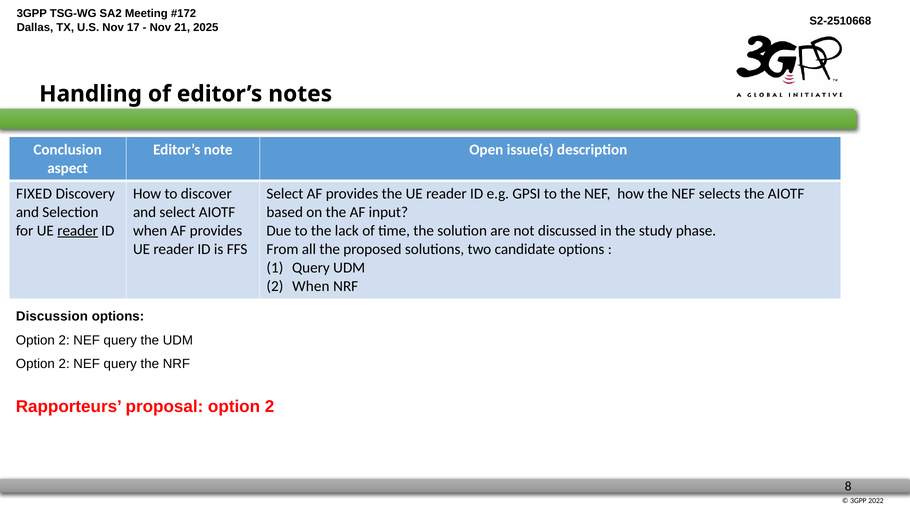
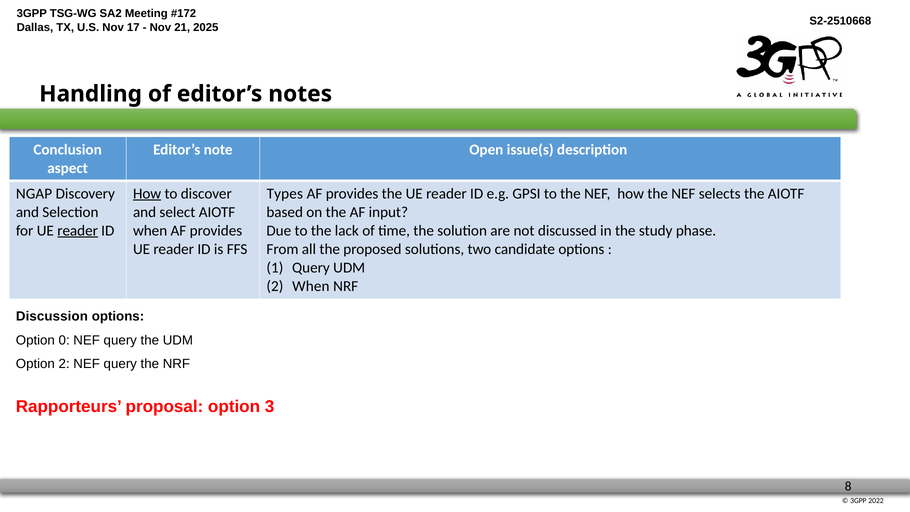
FIXED: FIXED -> NGAP (34, 194)
How underline: none -> present (147, 194)
Select: Select -> Types (285, 194)
2: 2 -> 0 (64, 340)
proposal option 2: 2 -> 3 (270, 407)
